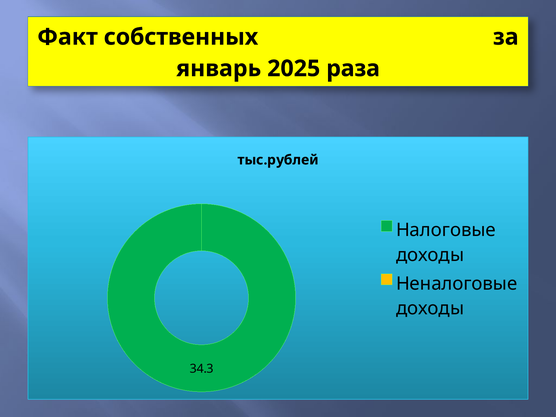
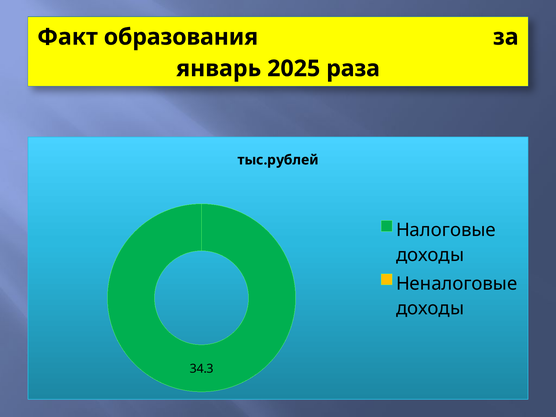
собственных: собственных -> образования (181, 37)
